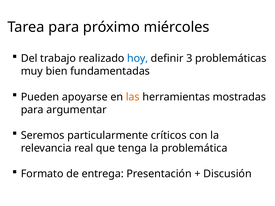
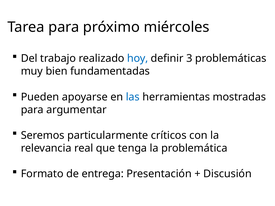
las colour: orange -> blue (133, 97)
